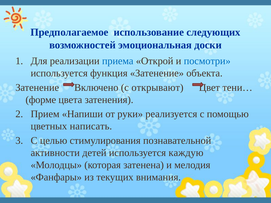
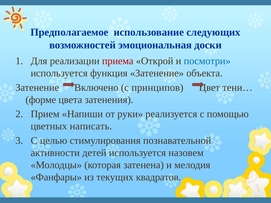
приема colour: blue -> red (118, 61)
открывают: открывают -> принципов (157, 88)
каждую: каждую -> назовем (186, 153)
внимания: внимания -> квадратов (158, 177)
